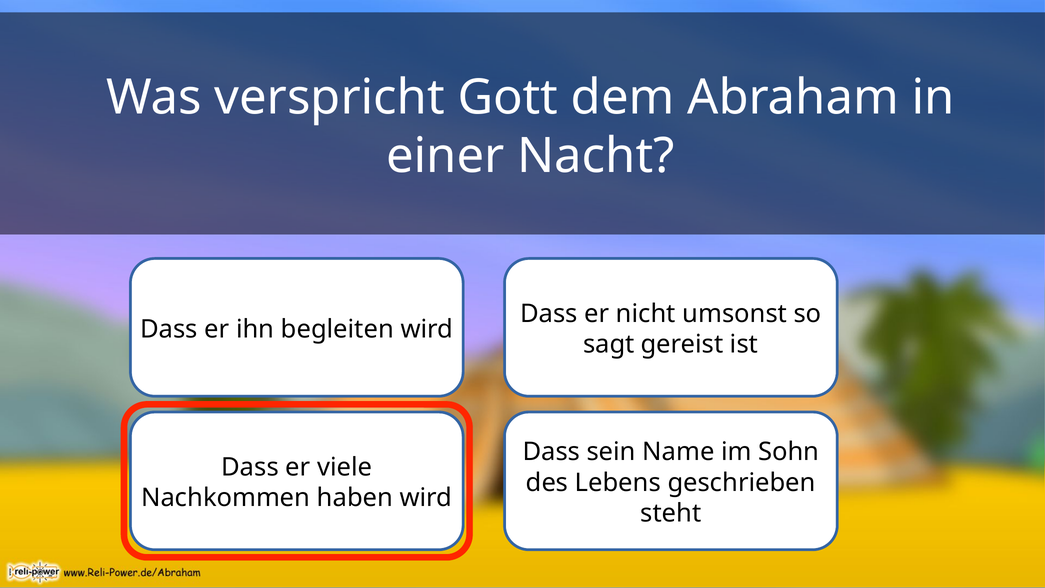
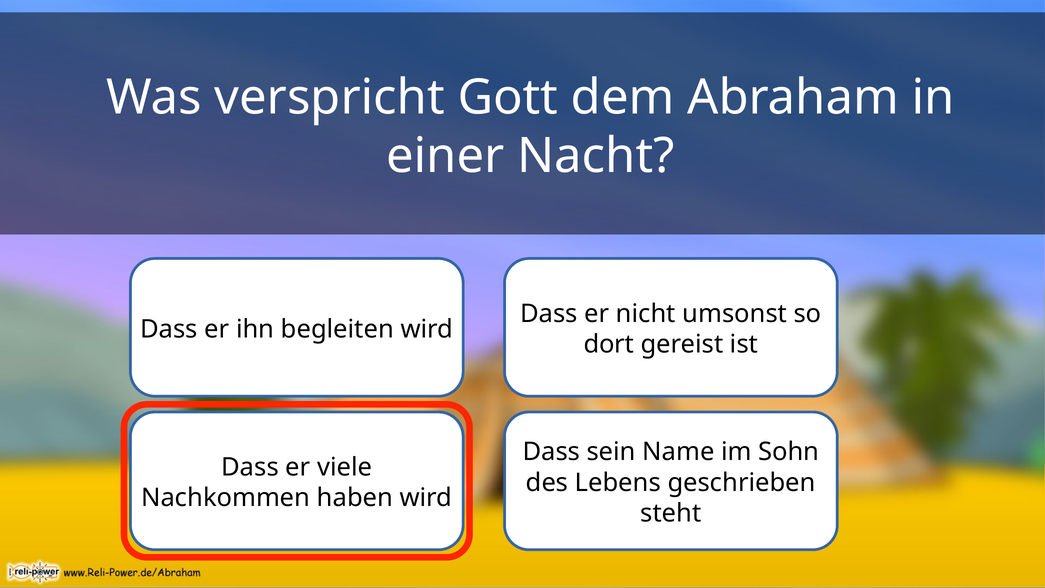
sagt: sagt -> dort (609, 344)
